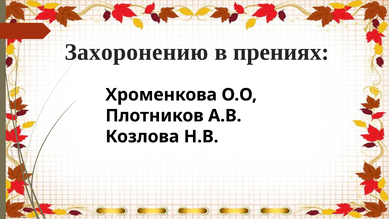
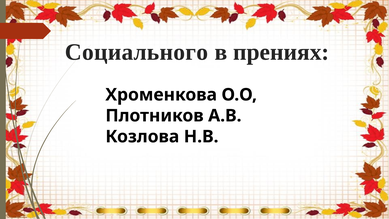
Захоронению: Захоронению -> Социального (136, 52)
